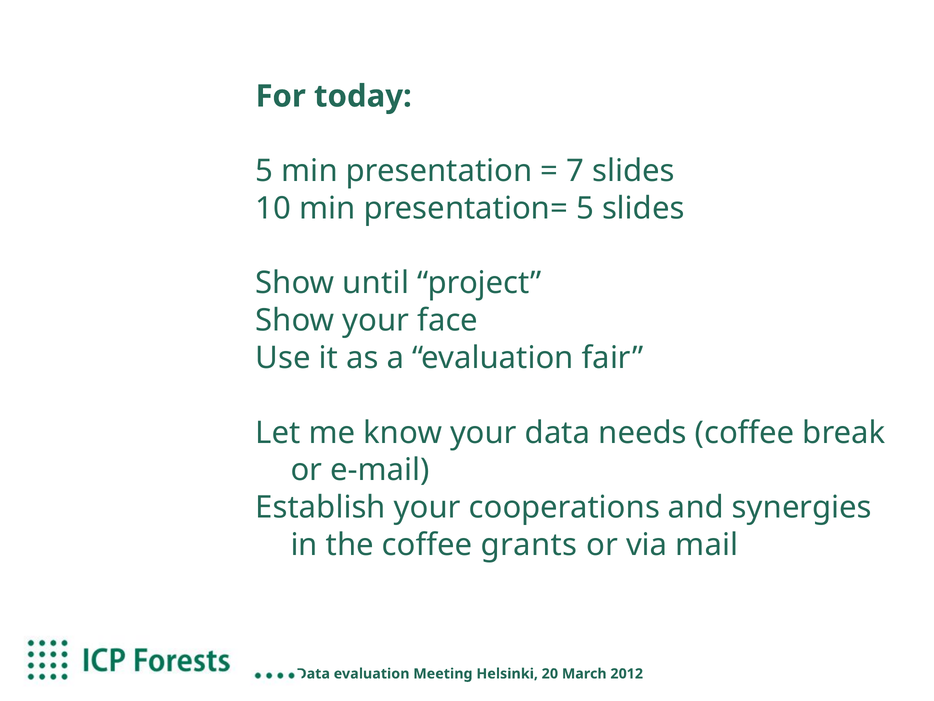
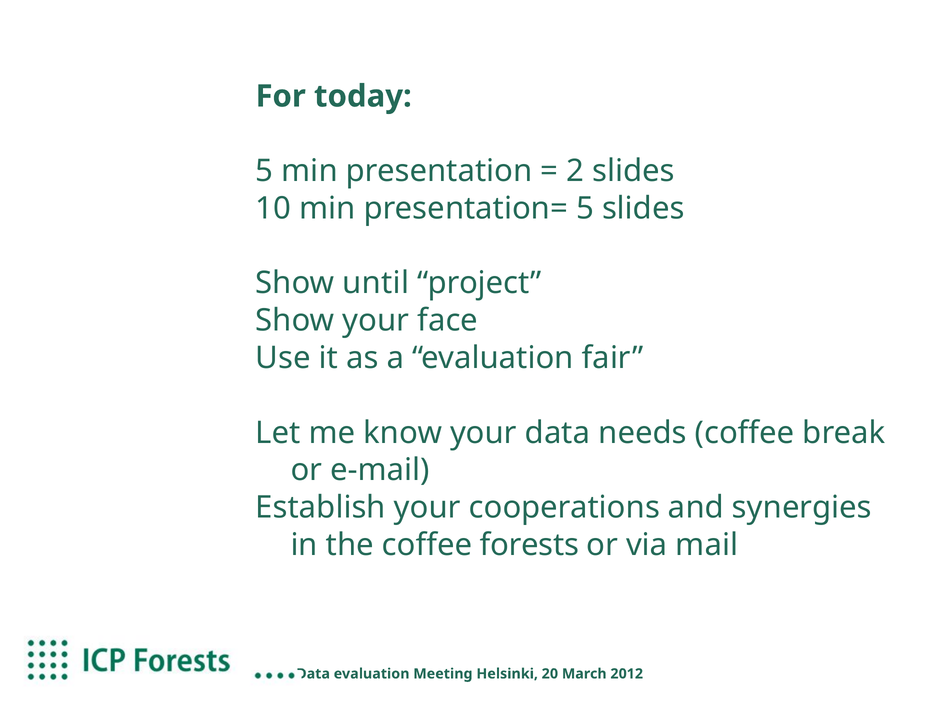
7: 7 -> 2 (575, 171)
grants: grants -> forests (529, 545)
